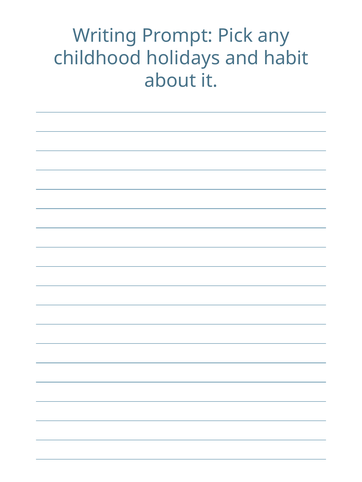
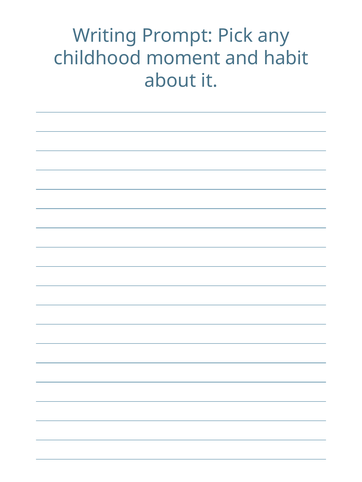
holidays: holidays -> moment (183, 58)
